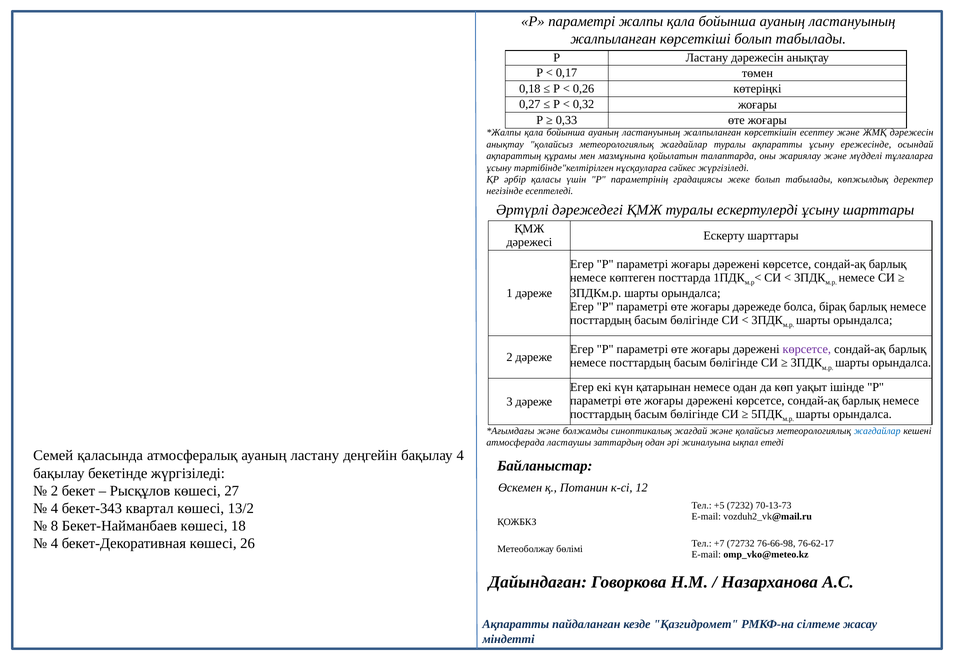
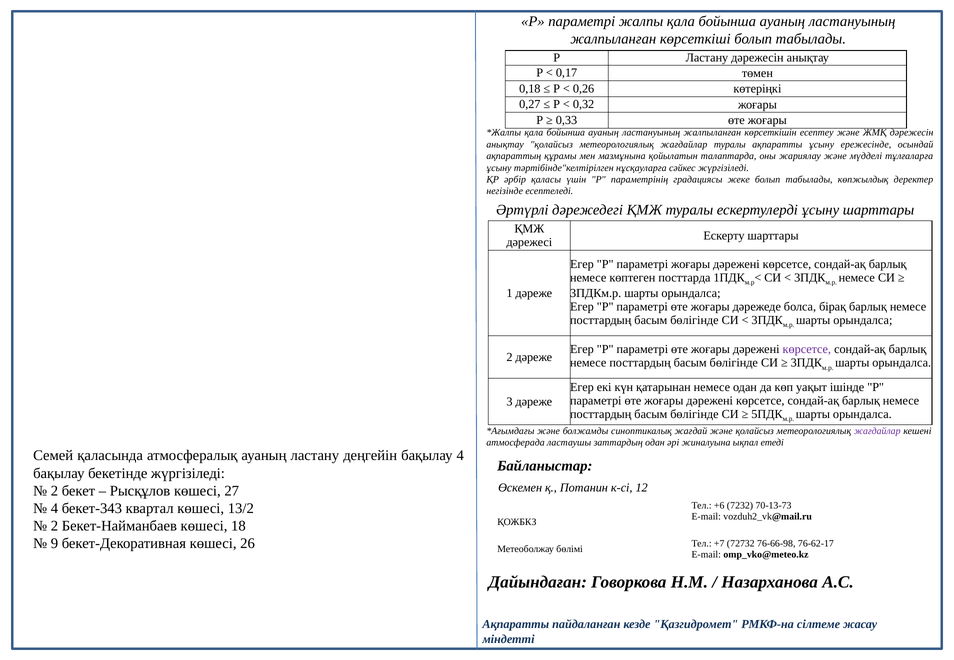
жағдайлар colour: blue -> purple (877, 431)
+5: +5 -> +6 (719, 506)
8: 8 -> 2 (54, 526)
4: 4 -> 9 (54, 544)
